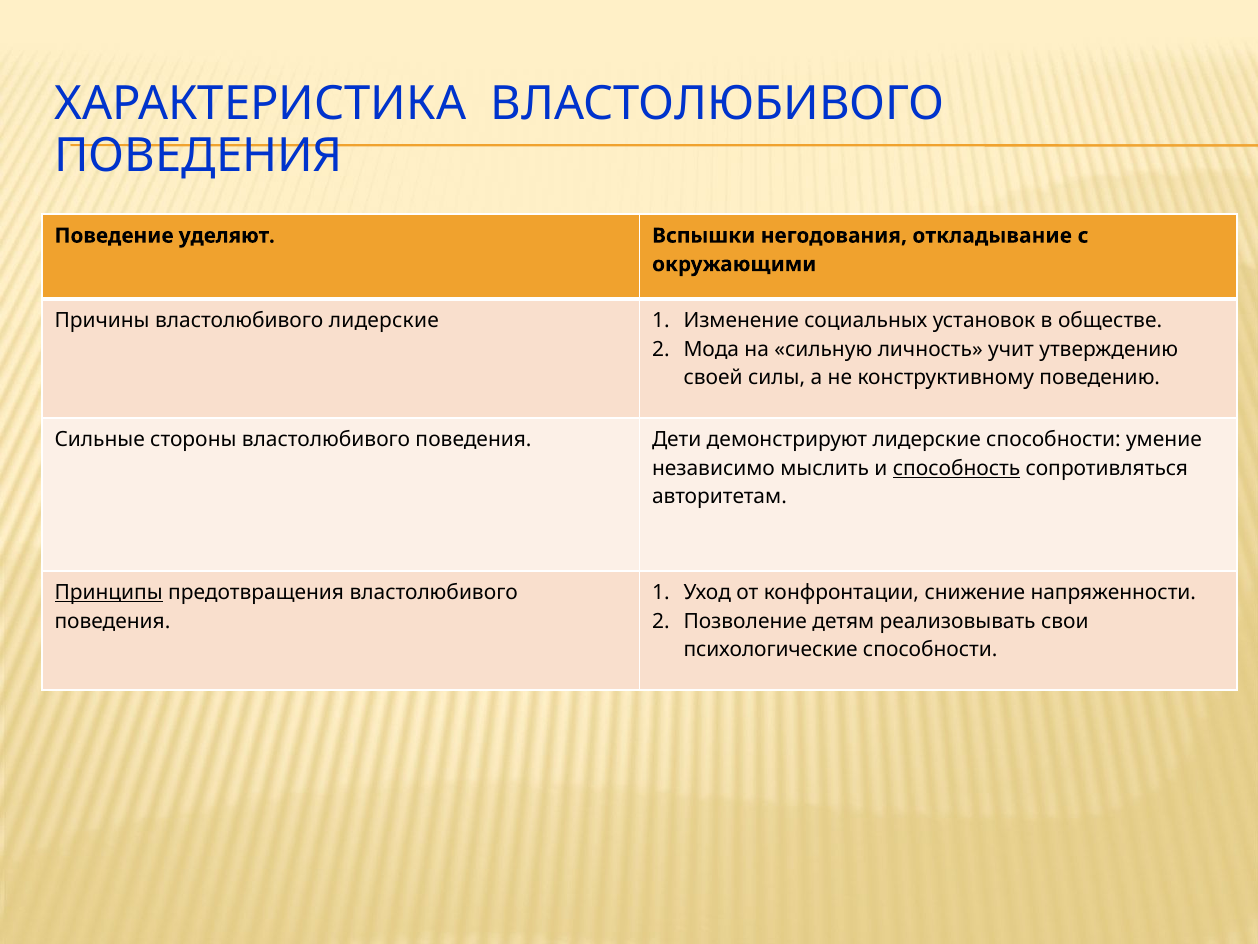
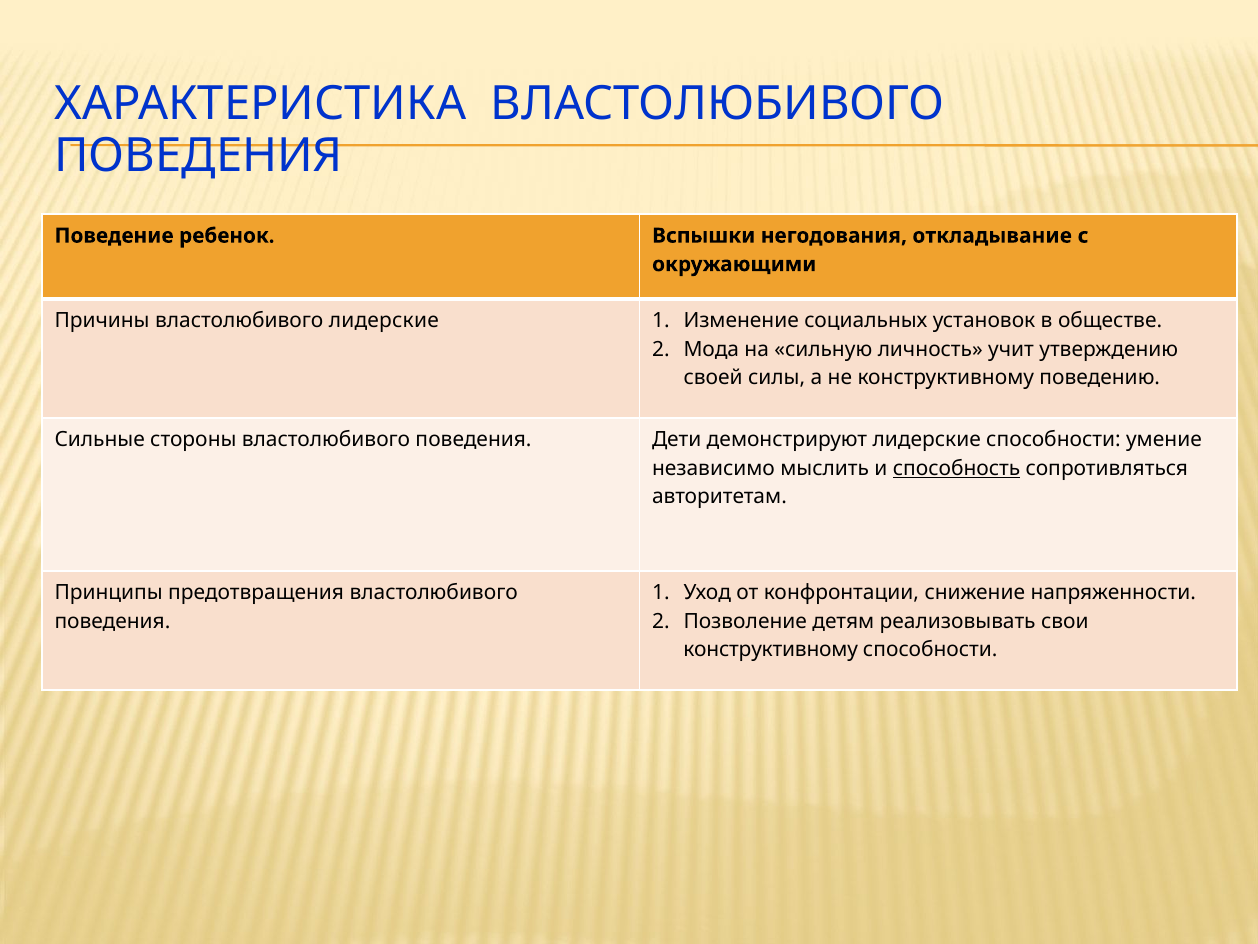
уделяют: уделяют -> ребенок (227, 236)
Принципы underline: present -> none (109, 592)
психологические: психологические -> конструктивному (771, 650)
